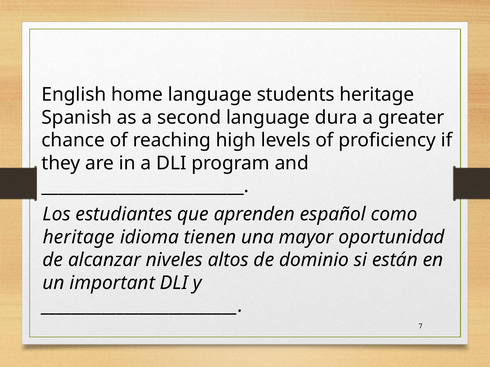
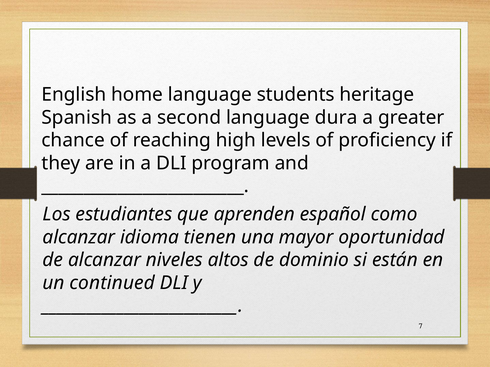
heritage: heritage -> alcanzar (79, 237)
important: important -> continued (112, 283)
